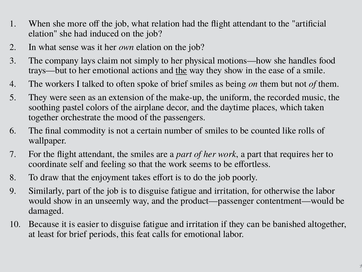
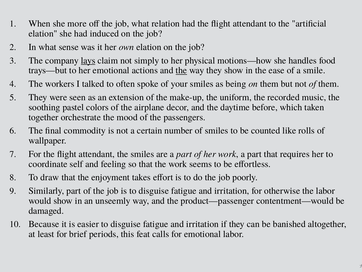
lays underline: none -> present (88, 60)
of brief: brief -> your (179, 84)
places: places -> before (265, 107)
